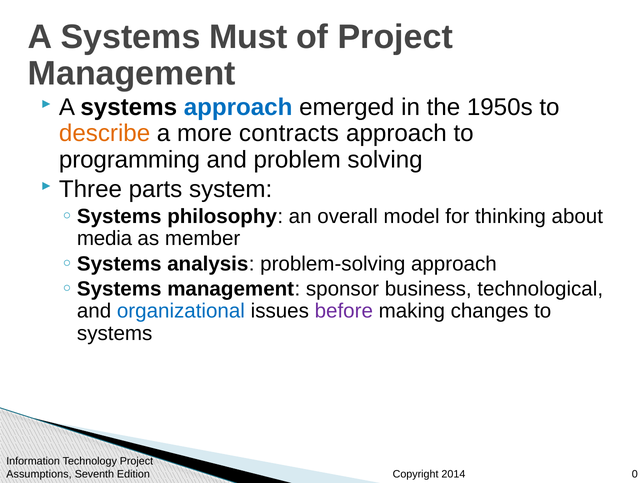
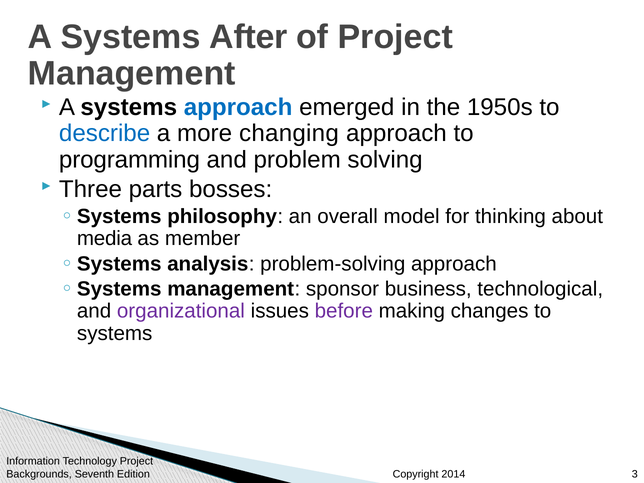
Must: Must -> After (248, 37)
describe colour: orange -> blue (105, 133)
contracts: contracts -> changing (289, 133)
system: system -> bosses (231, 189)
organizational colour: blue -> purple (181, 311)
Assumptions: Assumptions -> Backgrounds (39, 474)
0: 0 -> 3 (635, 474)
